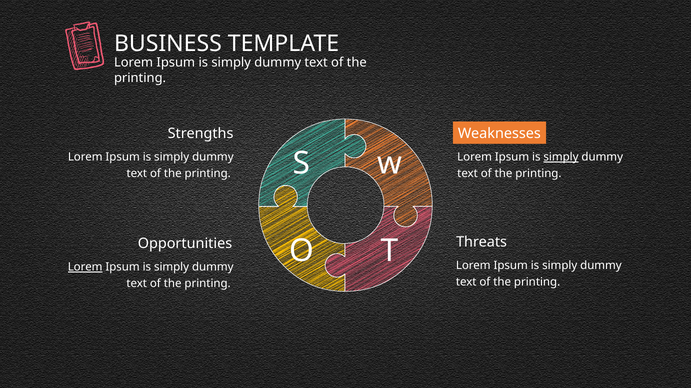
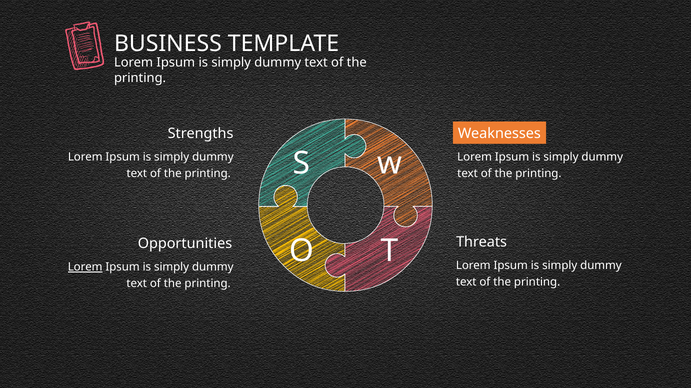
simply underline: present -> none (561, 157)
